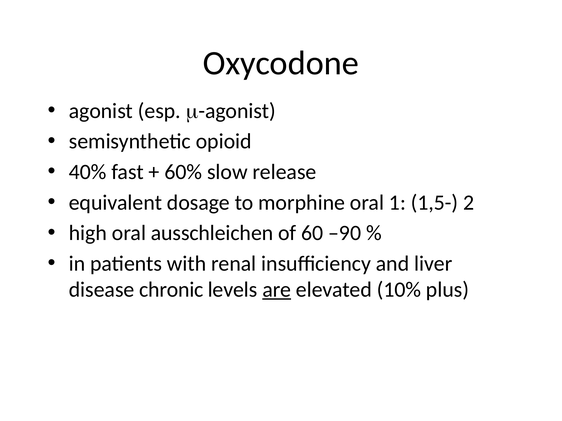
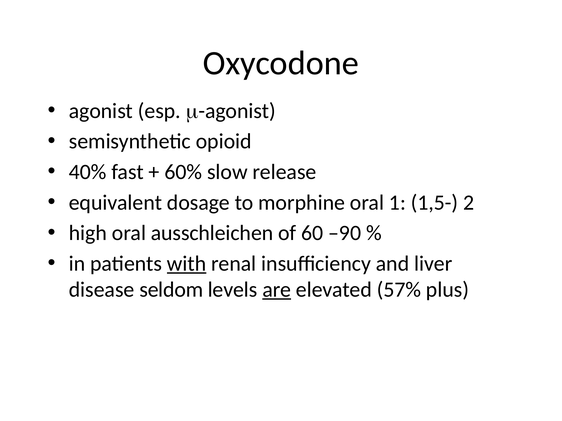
with underline: none -> present (187, 264)
chronic: chronic -> seldom (171, 290)
10%: 10% -> 57% (399, 290)
